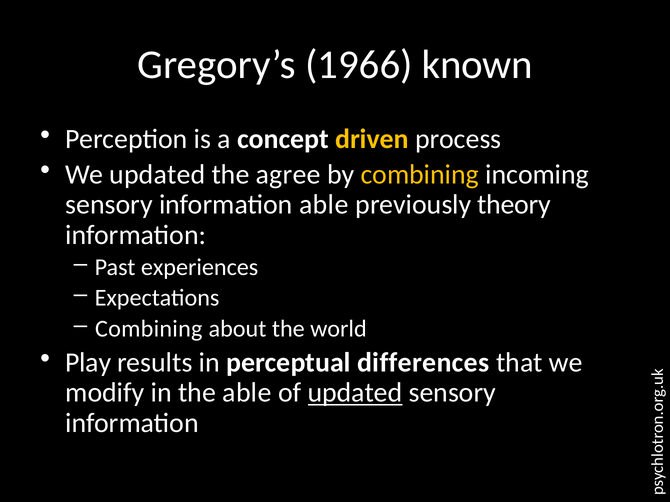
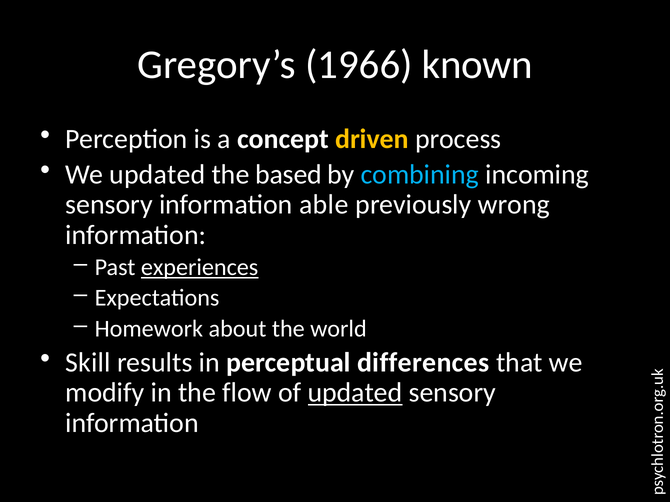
agree: agree -> based (289, 175)
combining colour: yellow -> light blue (420, 175)
theory: theory -> wrong (514, 205)
experiences underline: none -> present (200, 267)
Combining: Combining -> Homework (149, 329)
Play: Play -> Skill (88, 363)
the able: able -> flow (247, 393)
